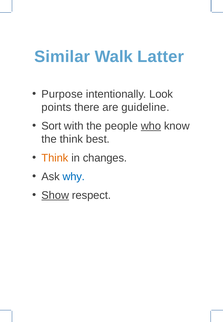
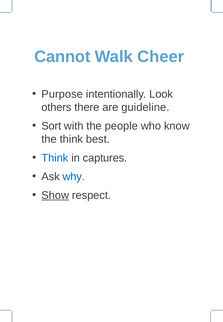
Similar: Similar -> Cannot (62, 57)
Latter: Latter -> Cheer (161, 57)
points: points -> others (56, 107)
who underline: present -> none (151, 126)
Think colour: orange -> blue (55, 158)
changes: changes -> captures (105, 158)
